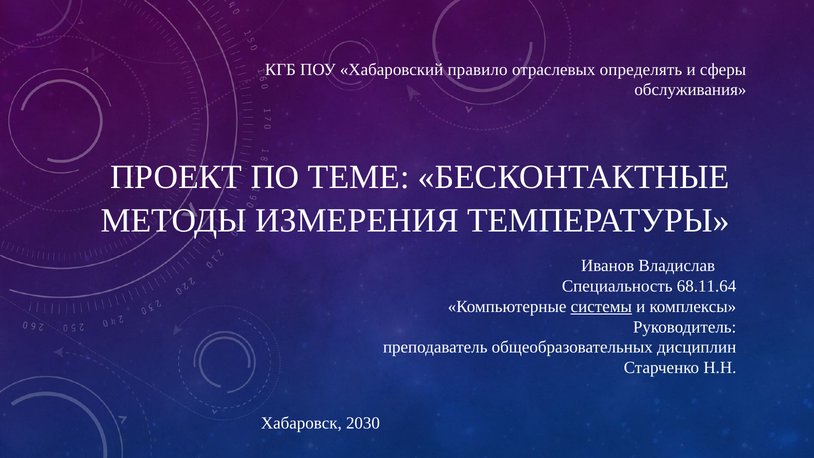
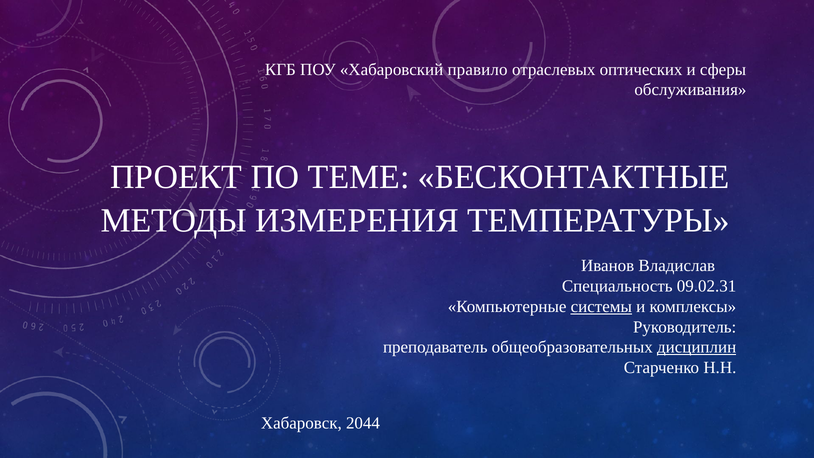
определять: определять -> оптических (641, 70)
68.11.64: 68.11.64 -> 09.02.31 (707, 286)
дисциплин underline: none -> present (697, 347)
2030: 2030 -> 2044 (363, 423)
